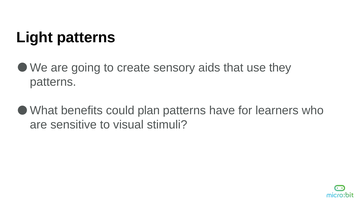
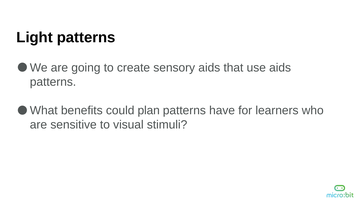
use they: they -> aids (280, 68)
